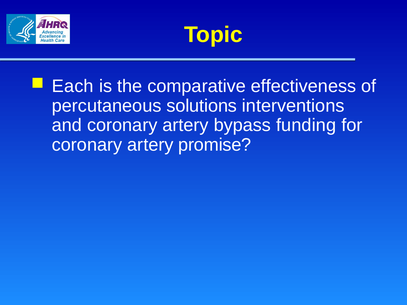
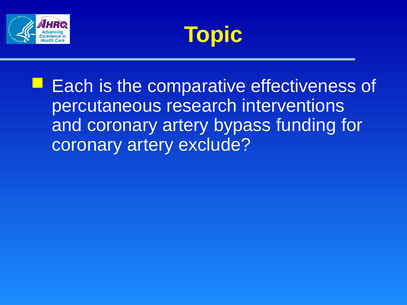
solutions: solutions -> research (202, 106)
promise: promise -> exclude (215, 145)
